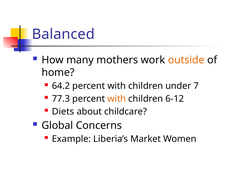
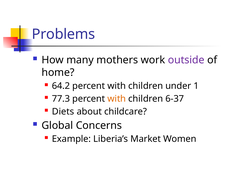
Balanced: Balanced -> Problems (63, 34)
outside colour: orange -> purple (186, 60)
7: 7 -> 1 (196, 86)
6-12: 6-12 -> 6-37 (175, 99)
